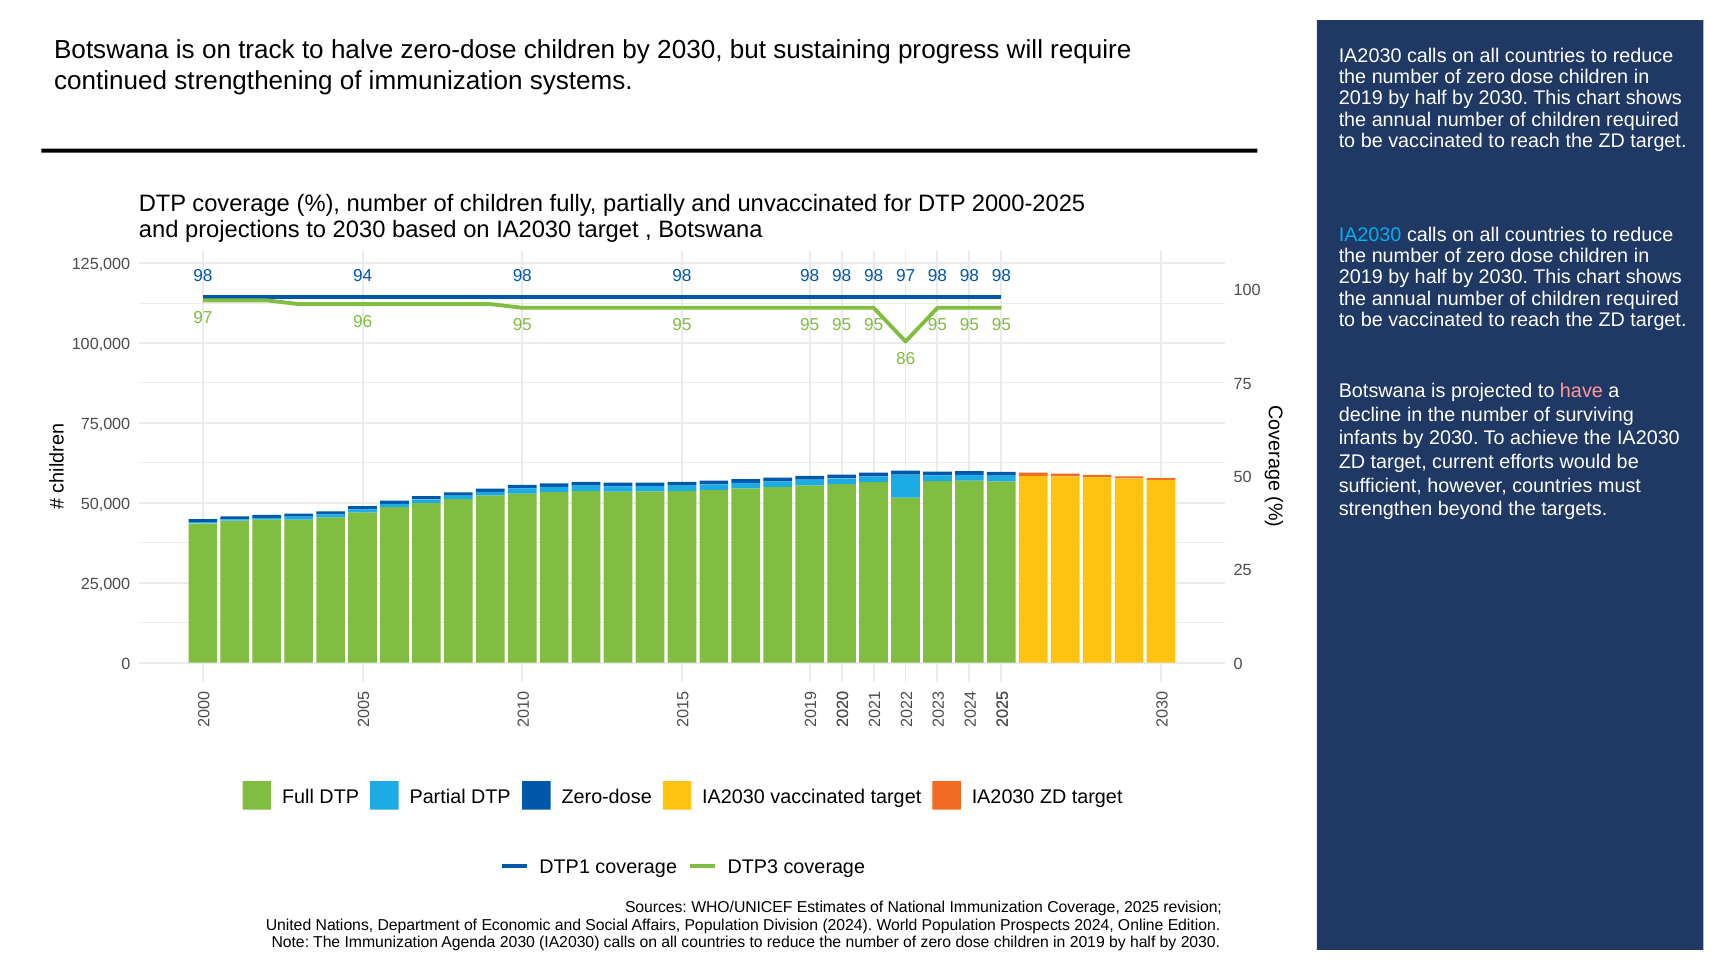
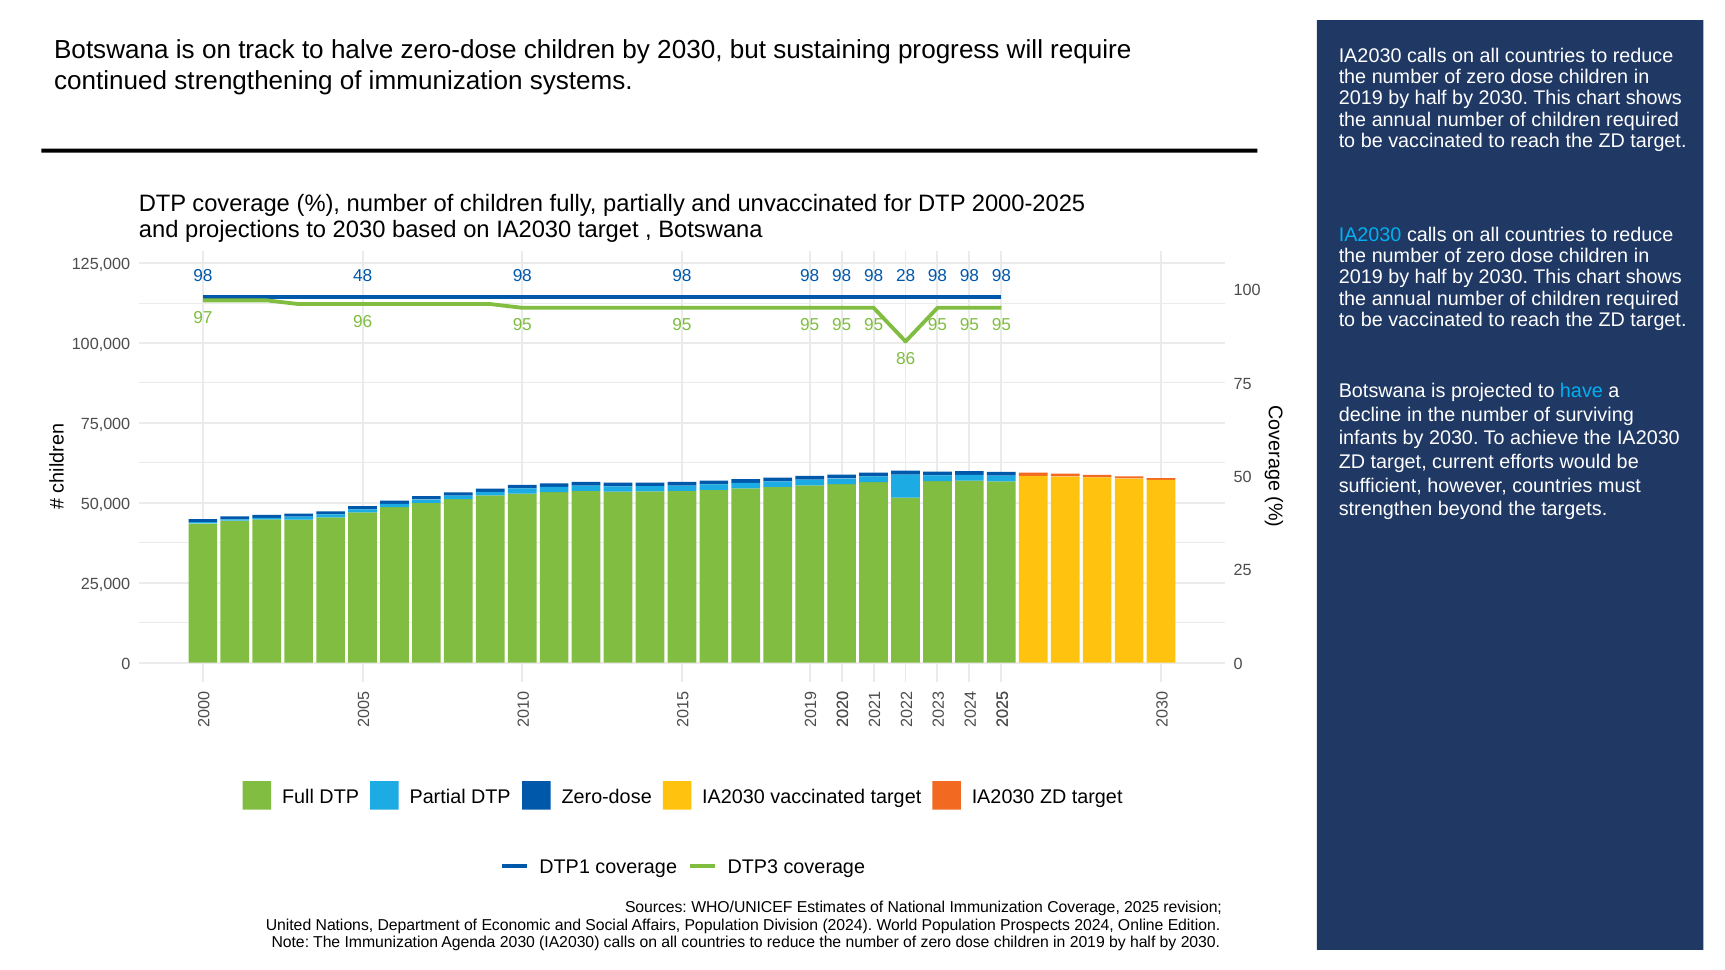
94: 94 -> 48 (363, 276)
97: 97 -> 28 (906, 276)
have colour: pink -> light blue (1581, 391)
